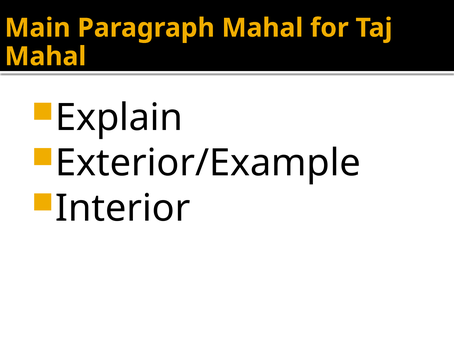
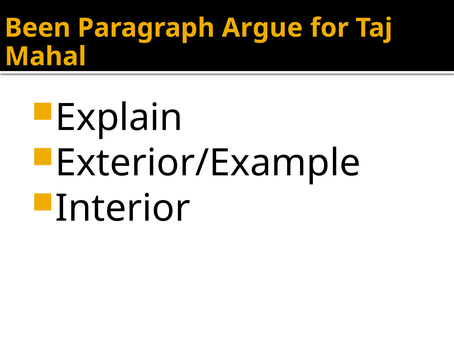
Main: Main -> Been (38, 28)
Paragraph Mahal: Mahal -> Argue (262, 28)
